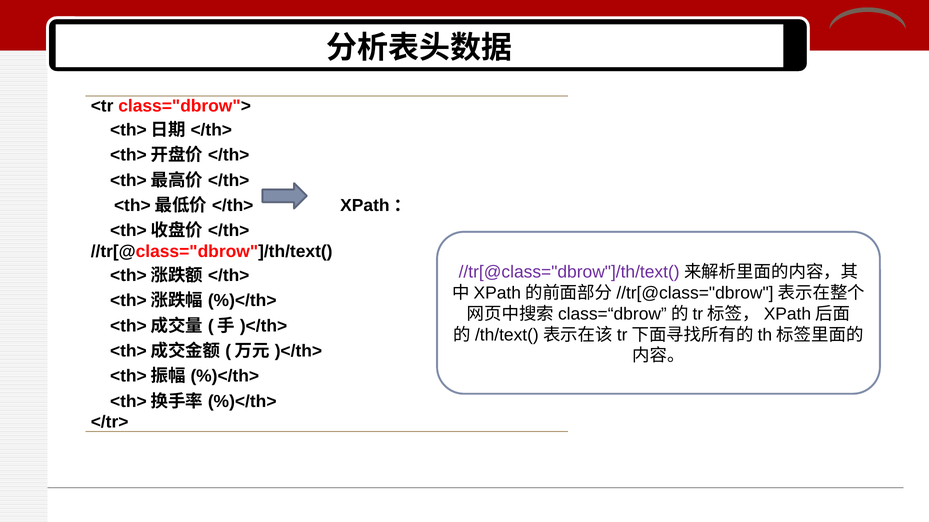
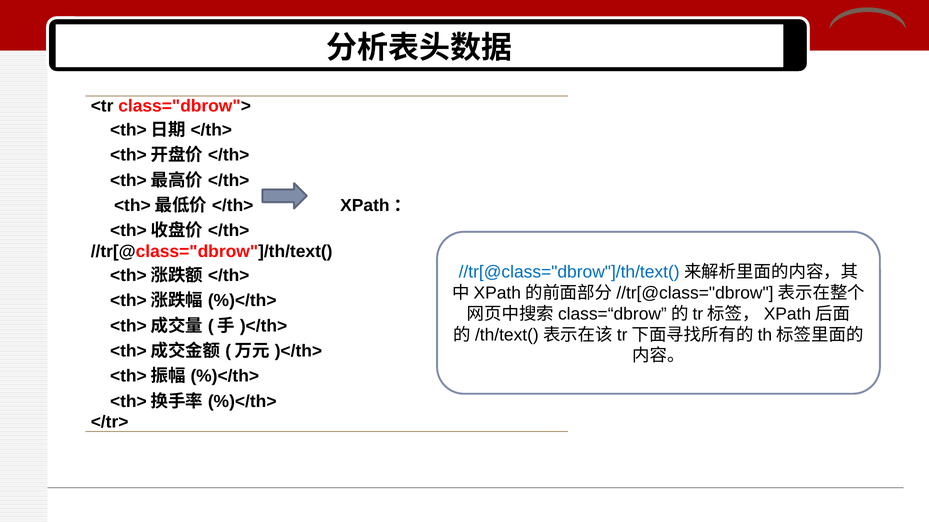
//tr[@class="dbrow"]/th/text( colour: purple -> blue (569, 273)
